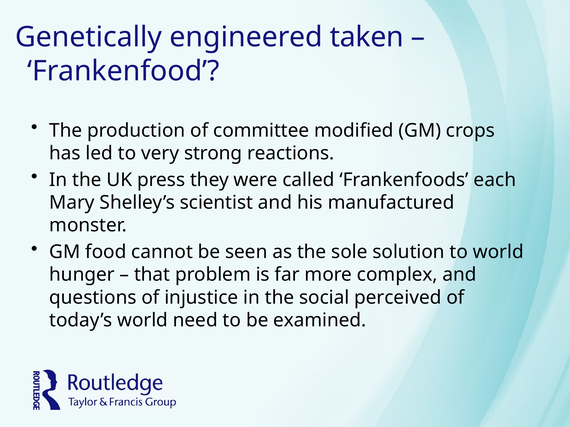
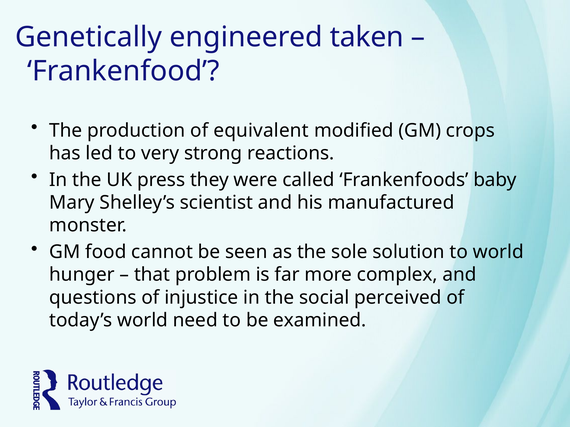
committee: committee -> equivalent (261, 131)
each: each -> baby (495, 180)
